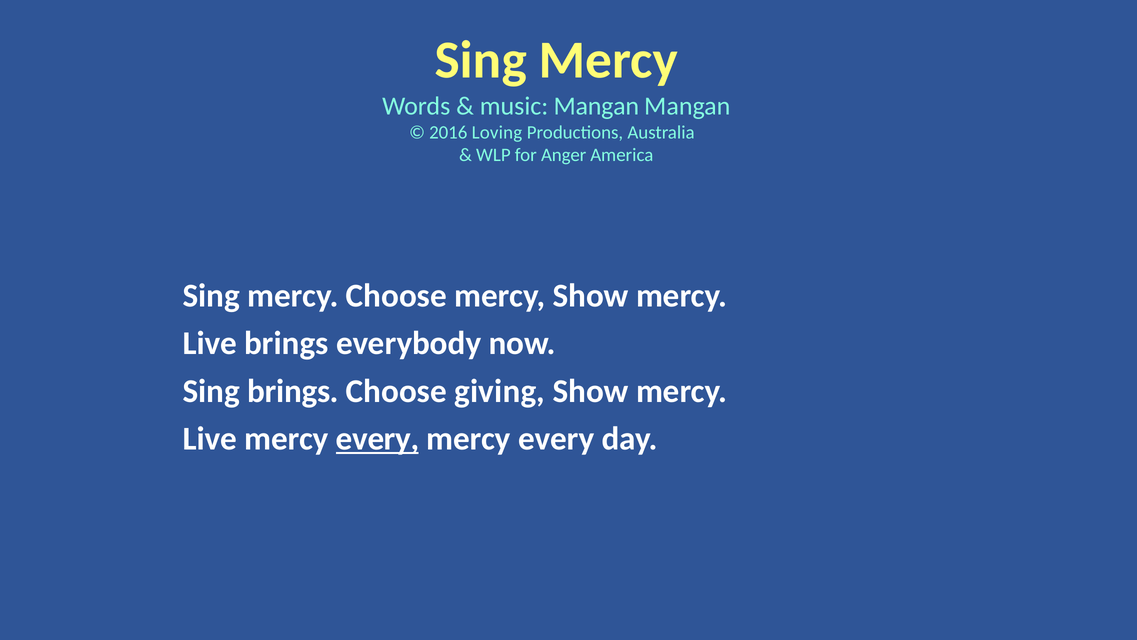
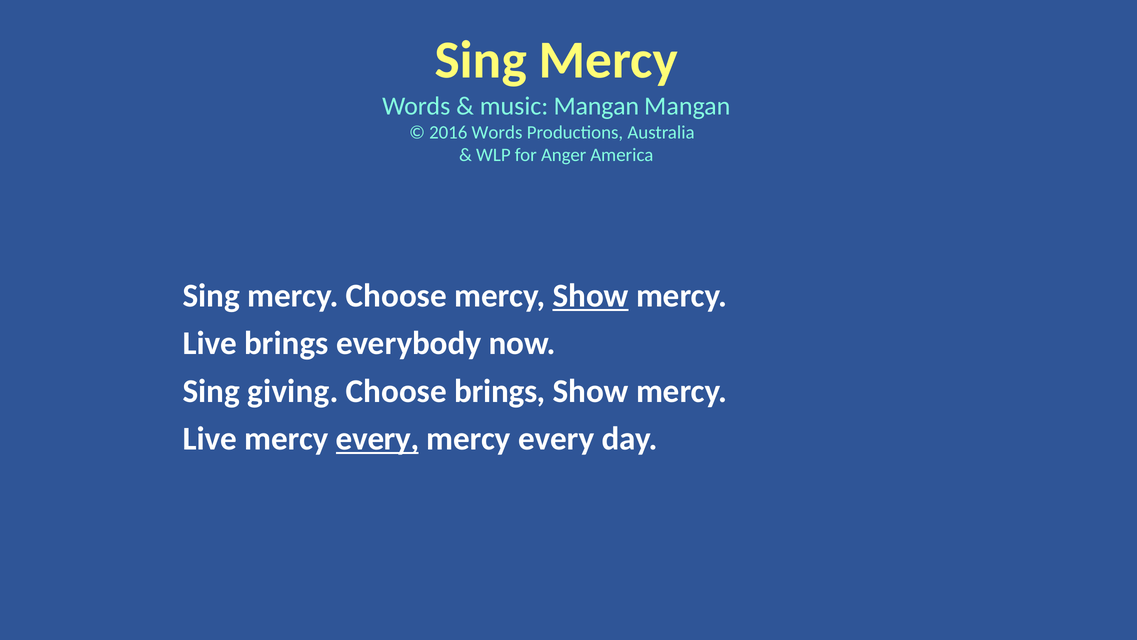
2016 Loving: Loving -> Words (497, 132)
Show underline: none -> present (591, 296)
Sing brings: brings -> giving (293, 391)
Choose giving: giving -> brings (500, 391)
